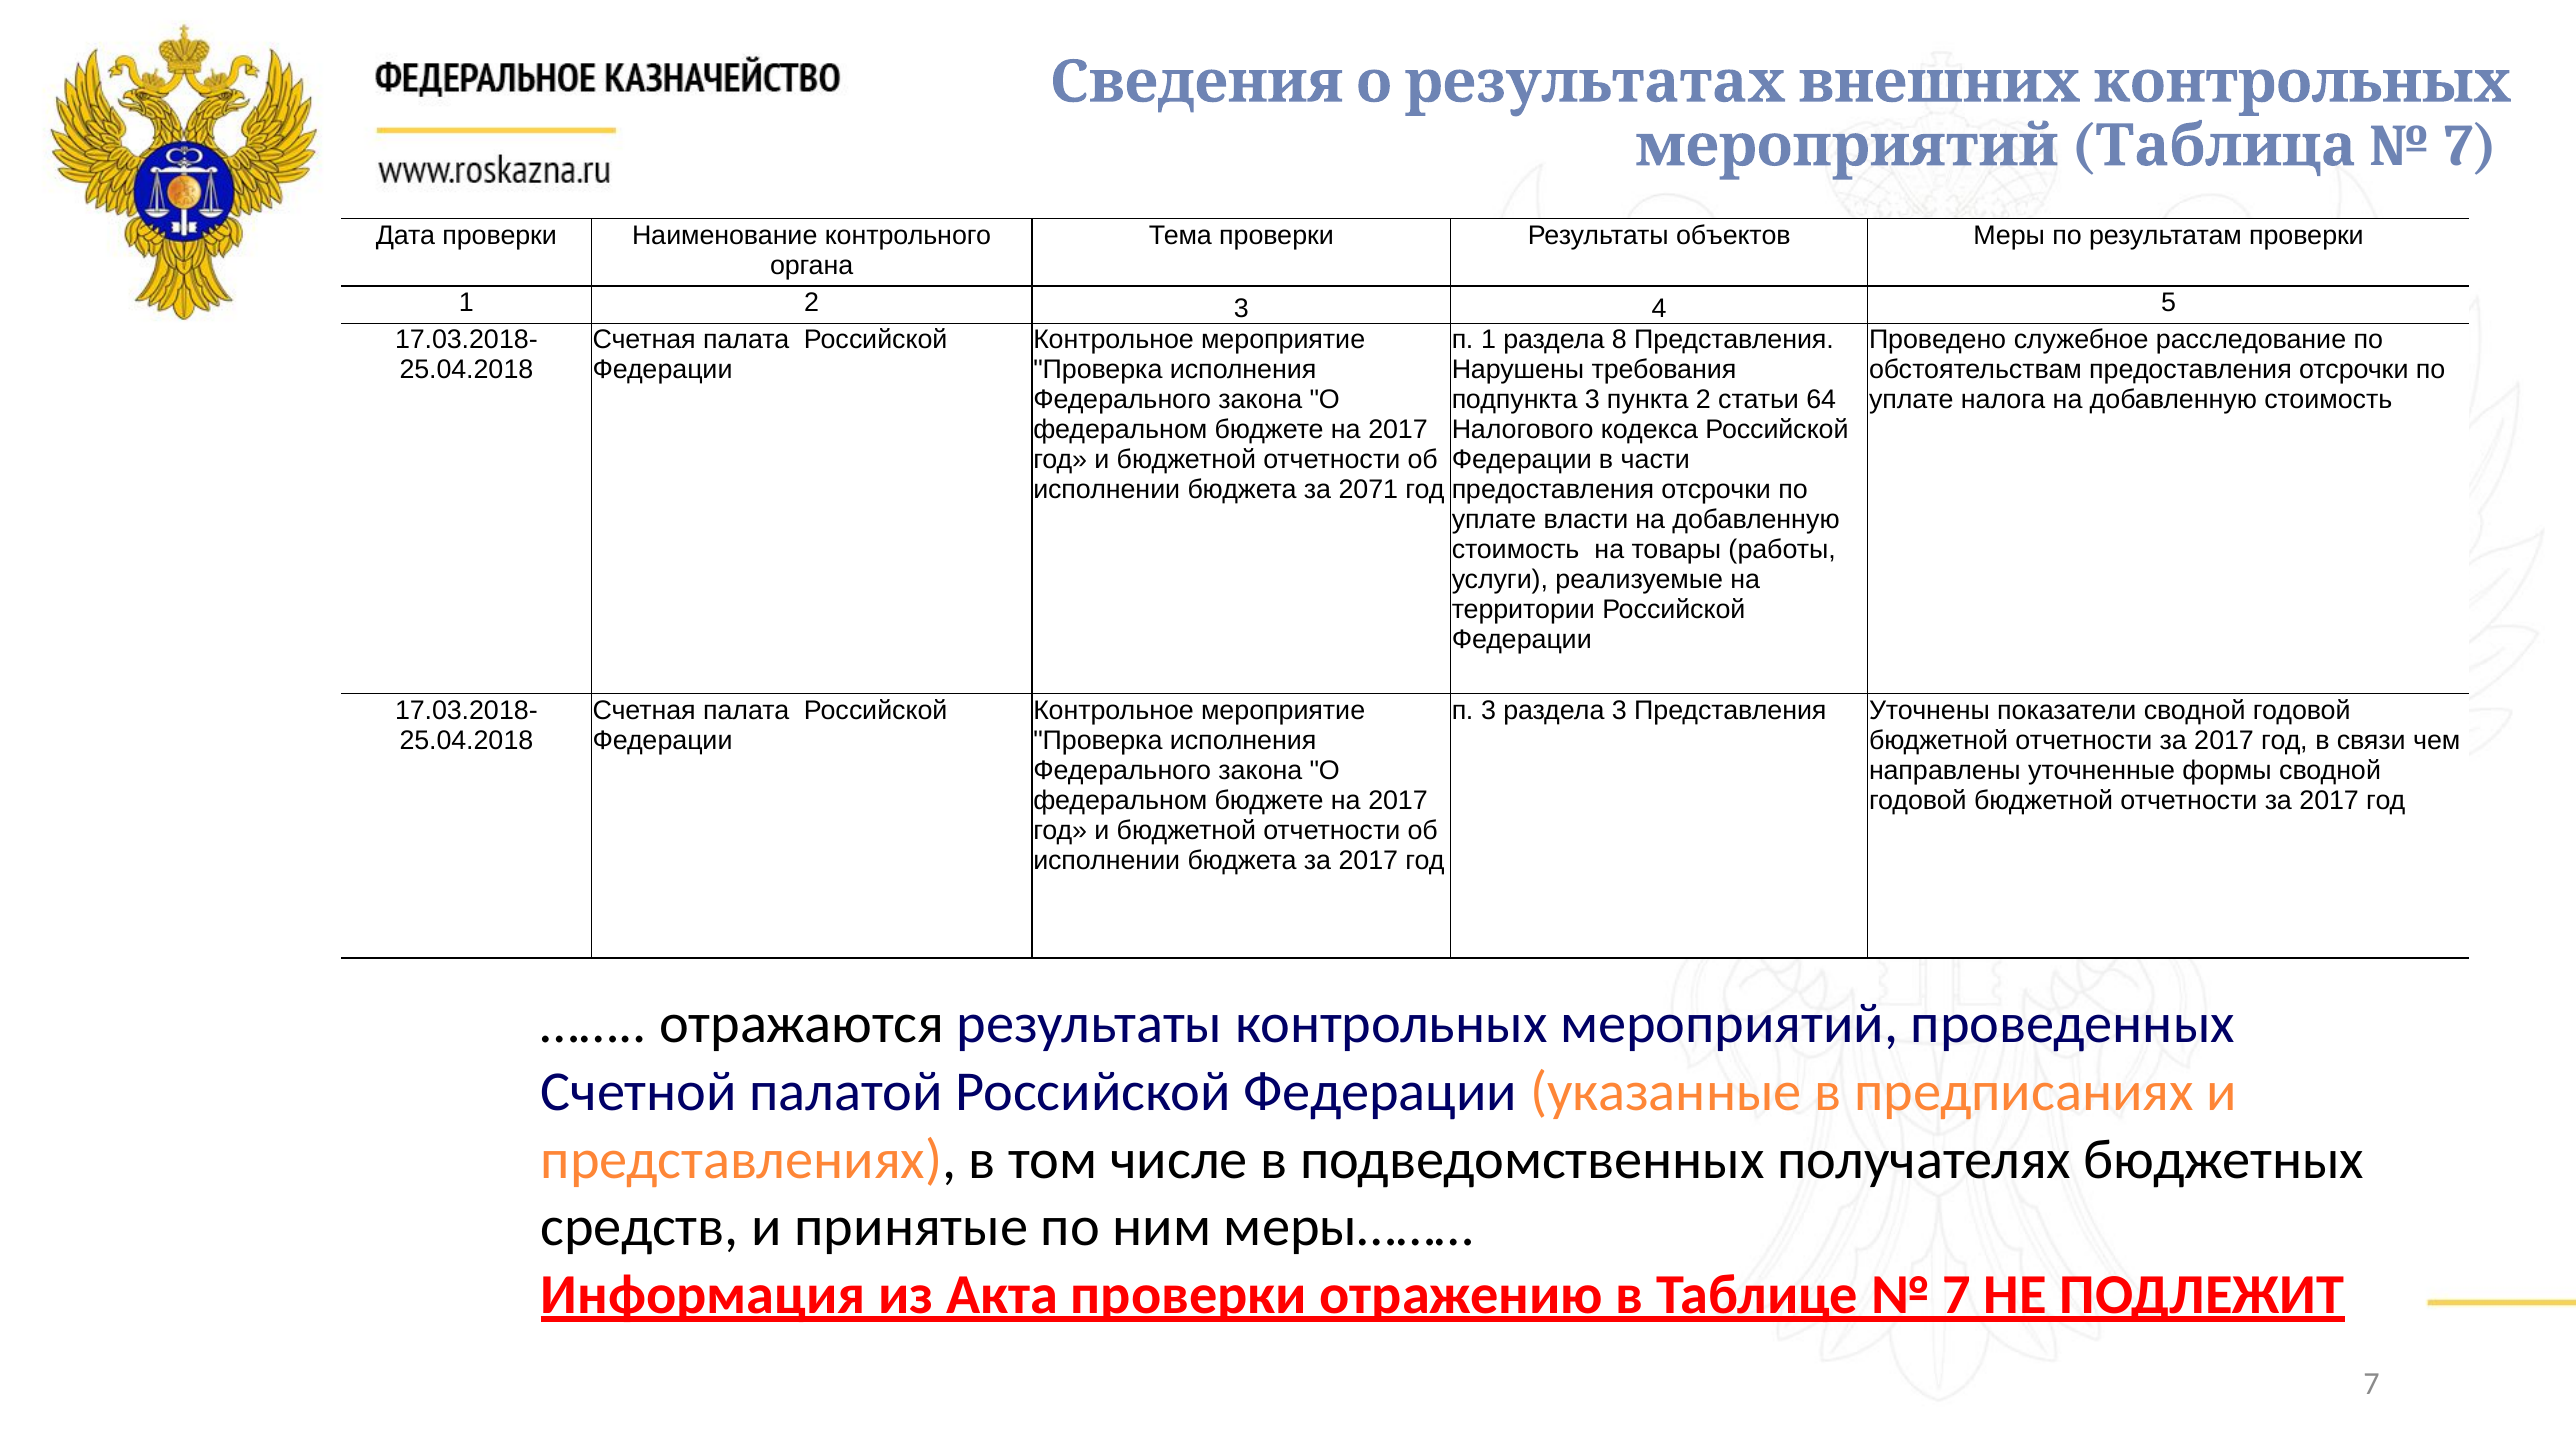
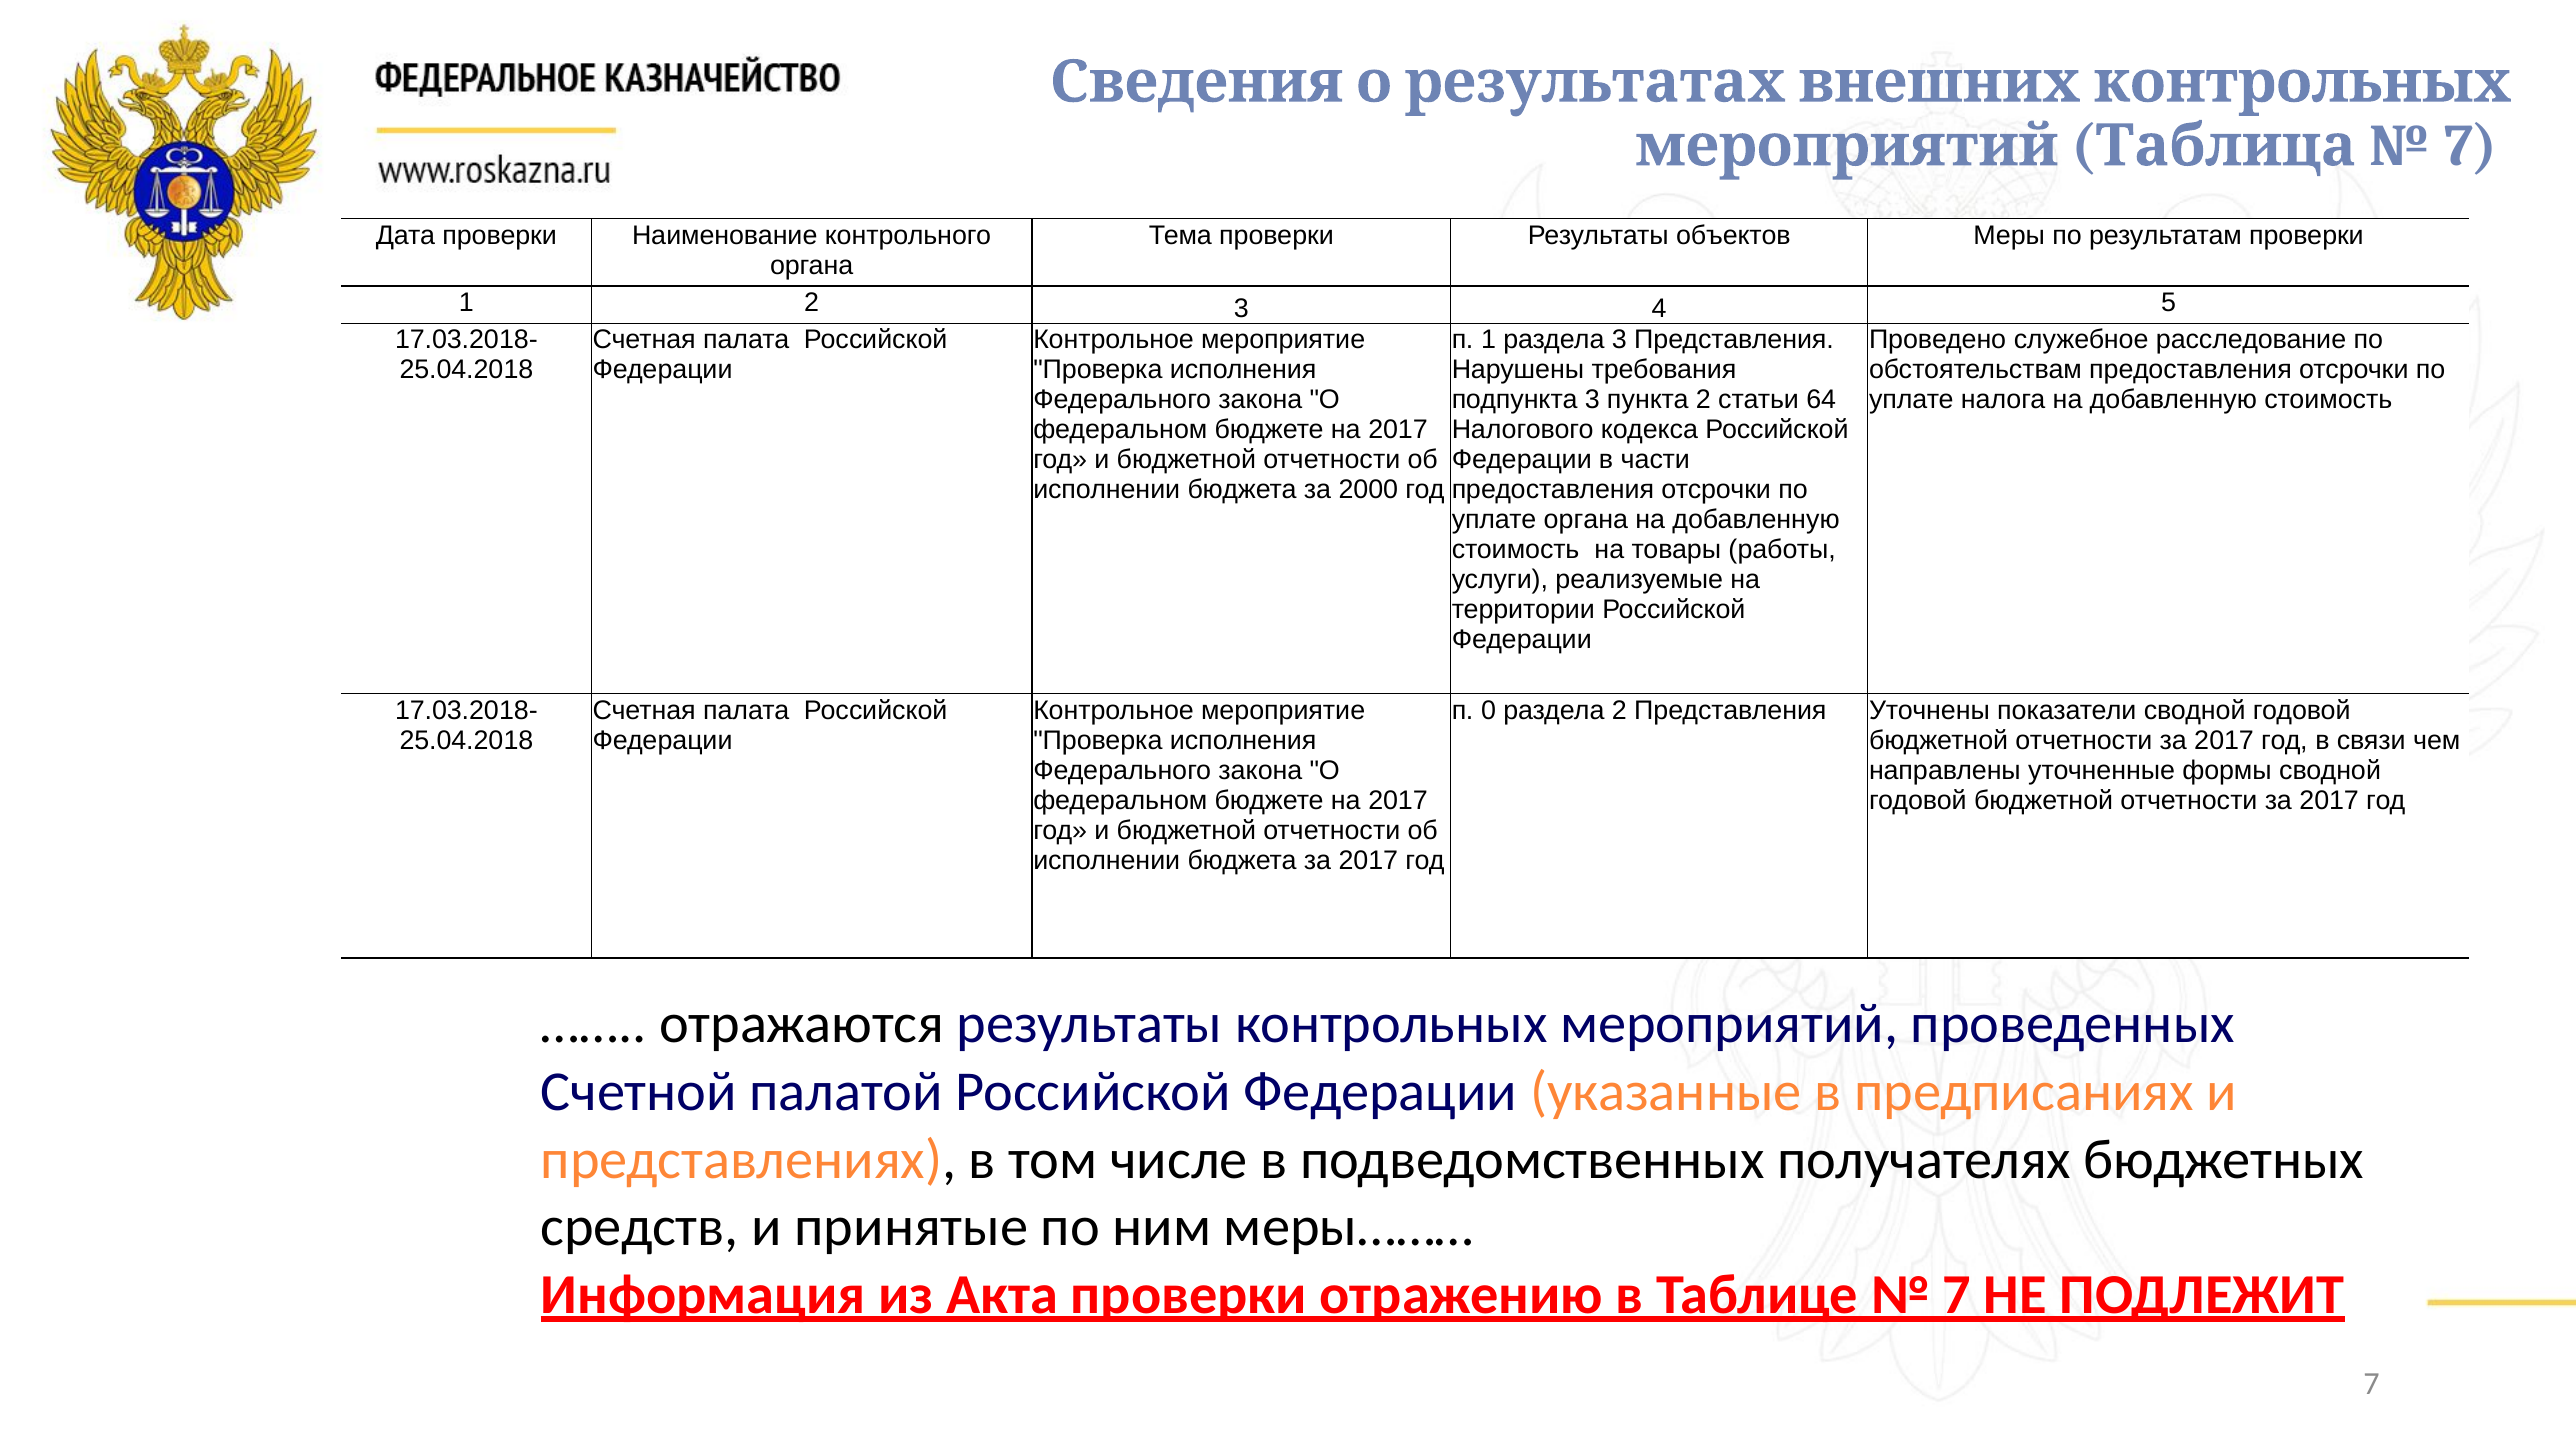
раздела 8: 8 -> 3 (1619, 340)
2071: 2071 -> 2000 (1368, 490)
уплате власти: власти -> органа (1586, 520)
п 3: 3 -> 0 (1489, 710)
раздела 3: 3 -> 2 (1619, 710)
